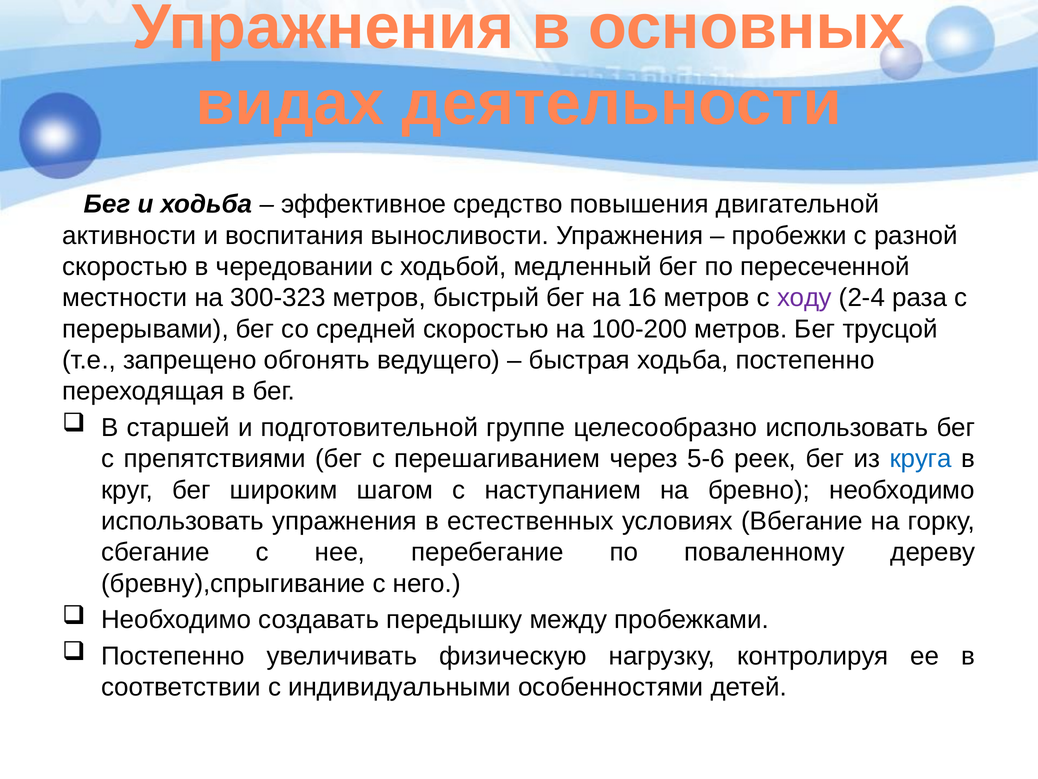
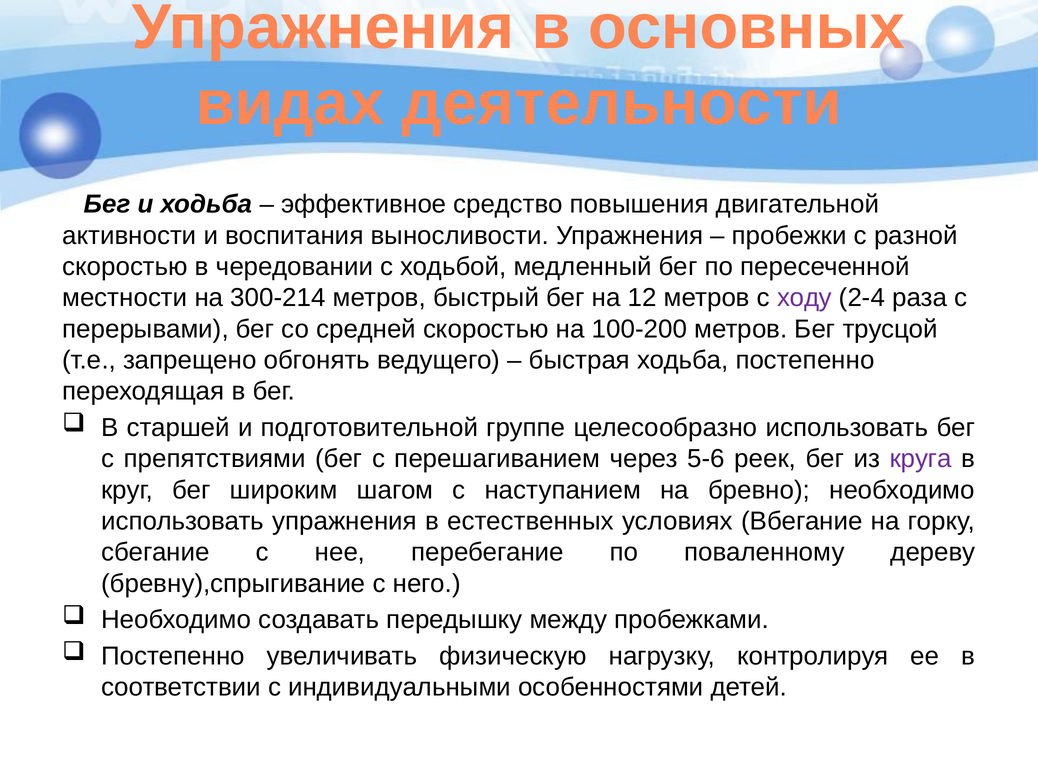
300-323: 300-323 -> 300-214 (278, 298)
16: 16 -> 12 (642, 298)
круга colour: blue -> purple (921, 459)
